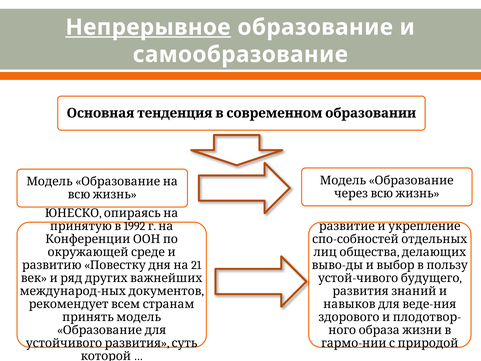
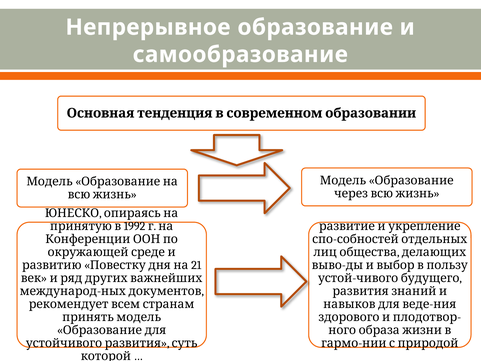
Непрерывное underline: present -> none (148, 27)
